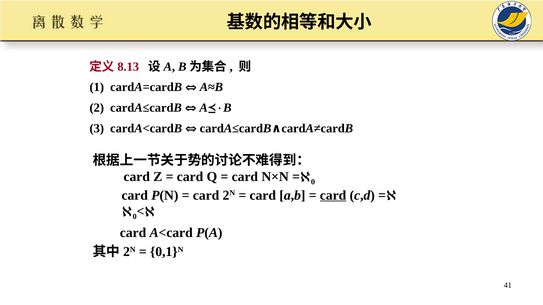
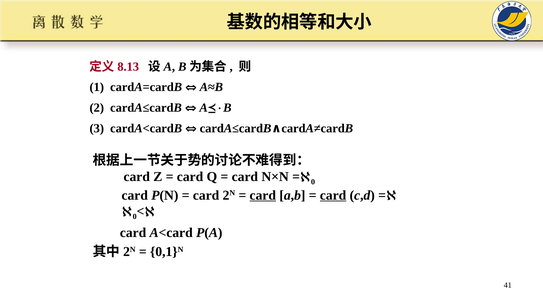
card underline: none -> present (263, 195)
